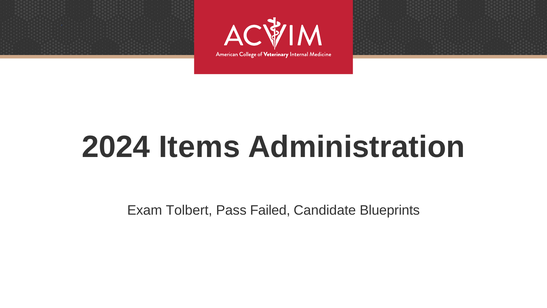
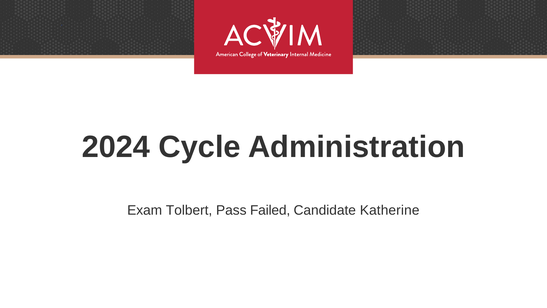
Items: Items -> Cycle (200, 147)
Blueprints: Blueprints -> Katherine (390, 210)
